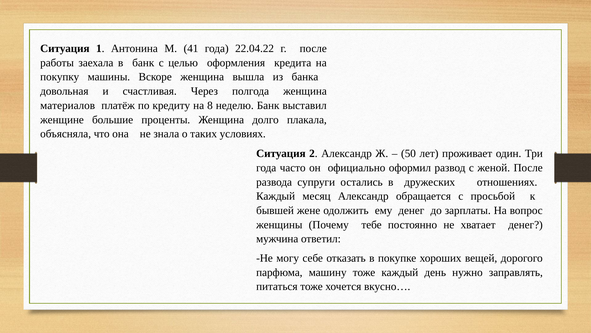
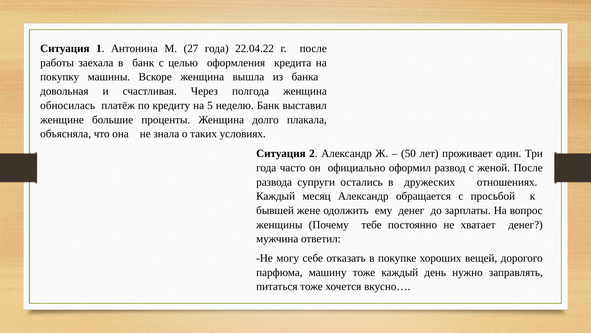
41: 41 -> 27 (191, 48)
материалов: материалов -> обносилась (68, 105)
8: 8 -> 5 (210, 105)
